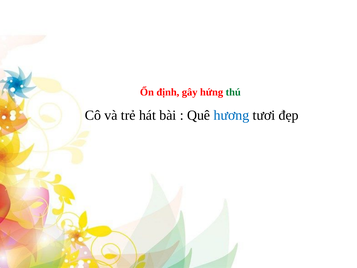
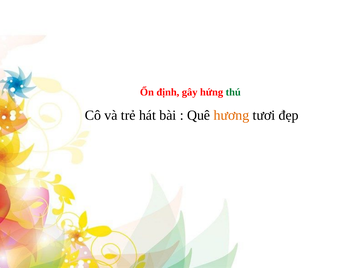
hương colour: blue -> orange (231, 115)
